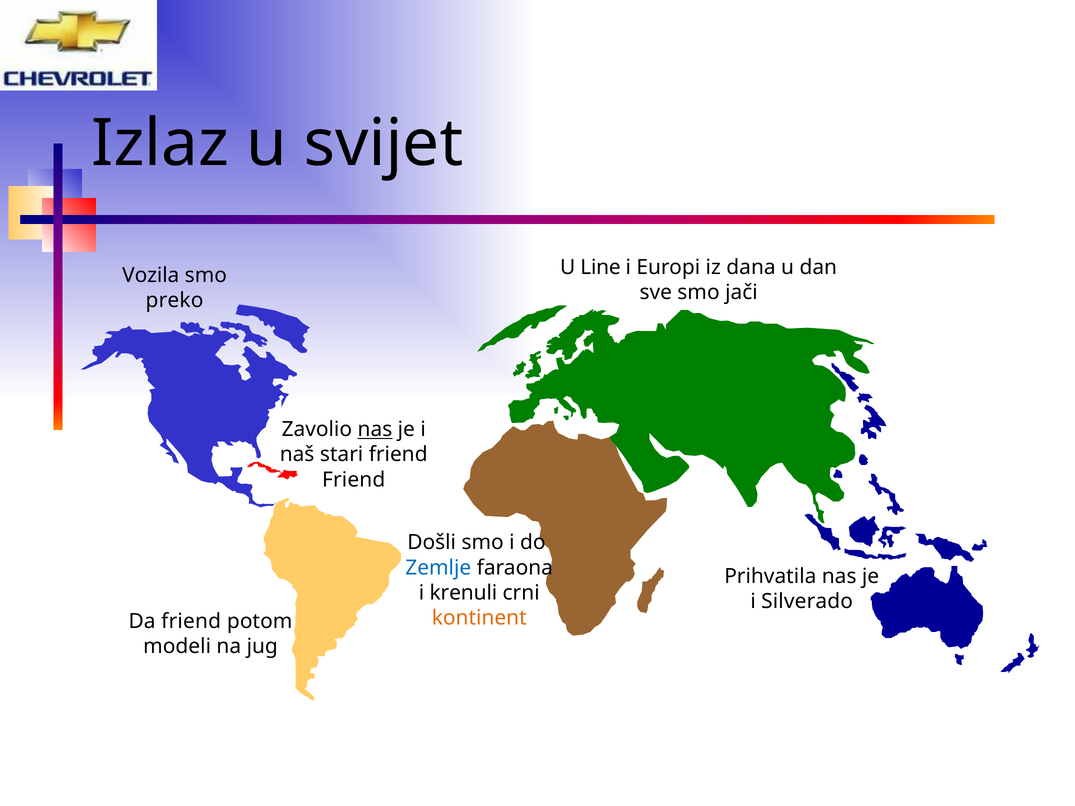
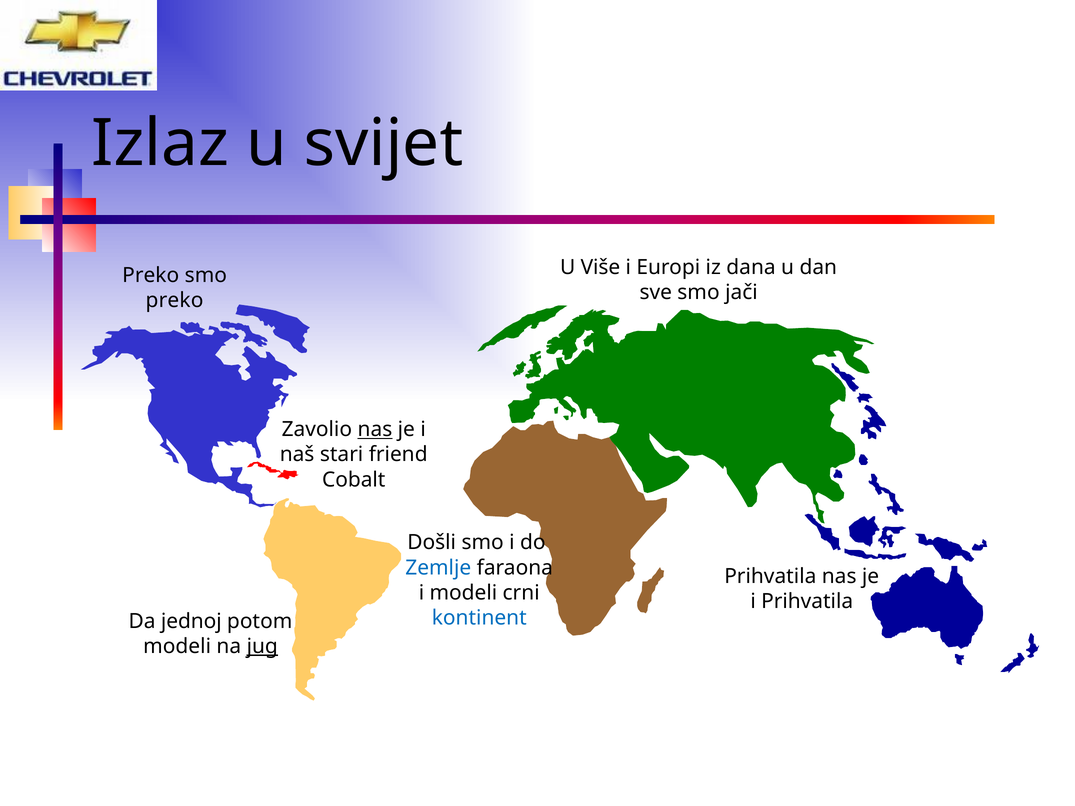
Line: Line -> Više (600, 267)
Vozila: Vozila -> Preko (151, 276)
Friend: Friend -> Cobalt (354, 480)
i krenuli: krenuli -> modeli (463, 593)
i Silverado: Silverado -> Prihvatila (807, 602)
kontinent colour: orange -> blue (479, 618)
Da friend: friend -> jednoj (191, 621)
jug underline: none -> present (262, 646)
